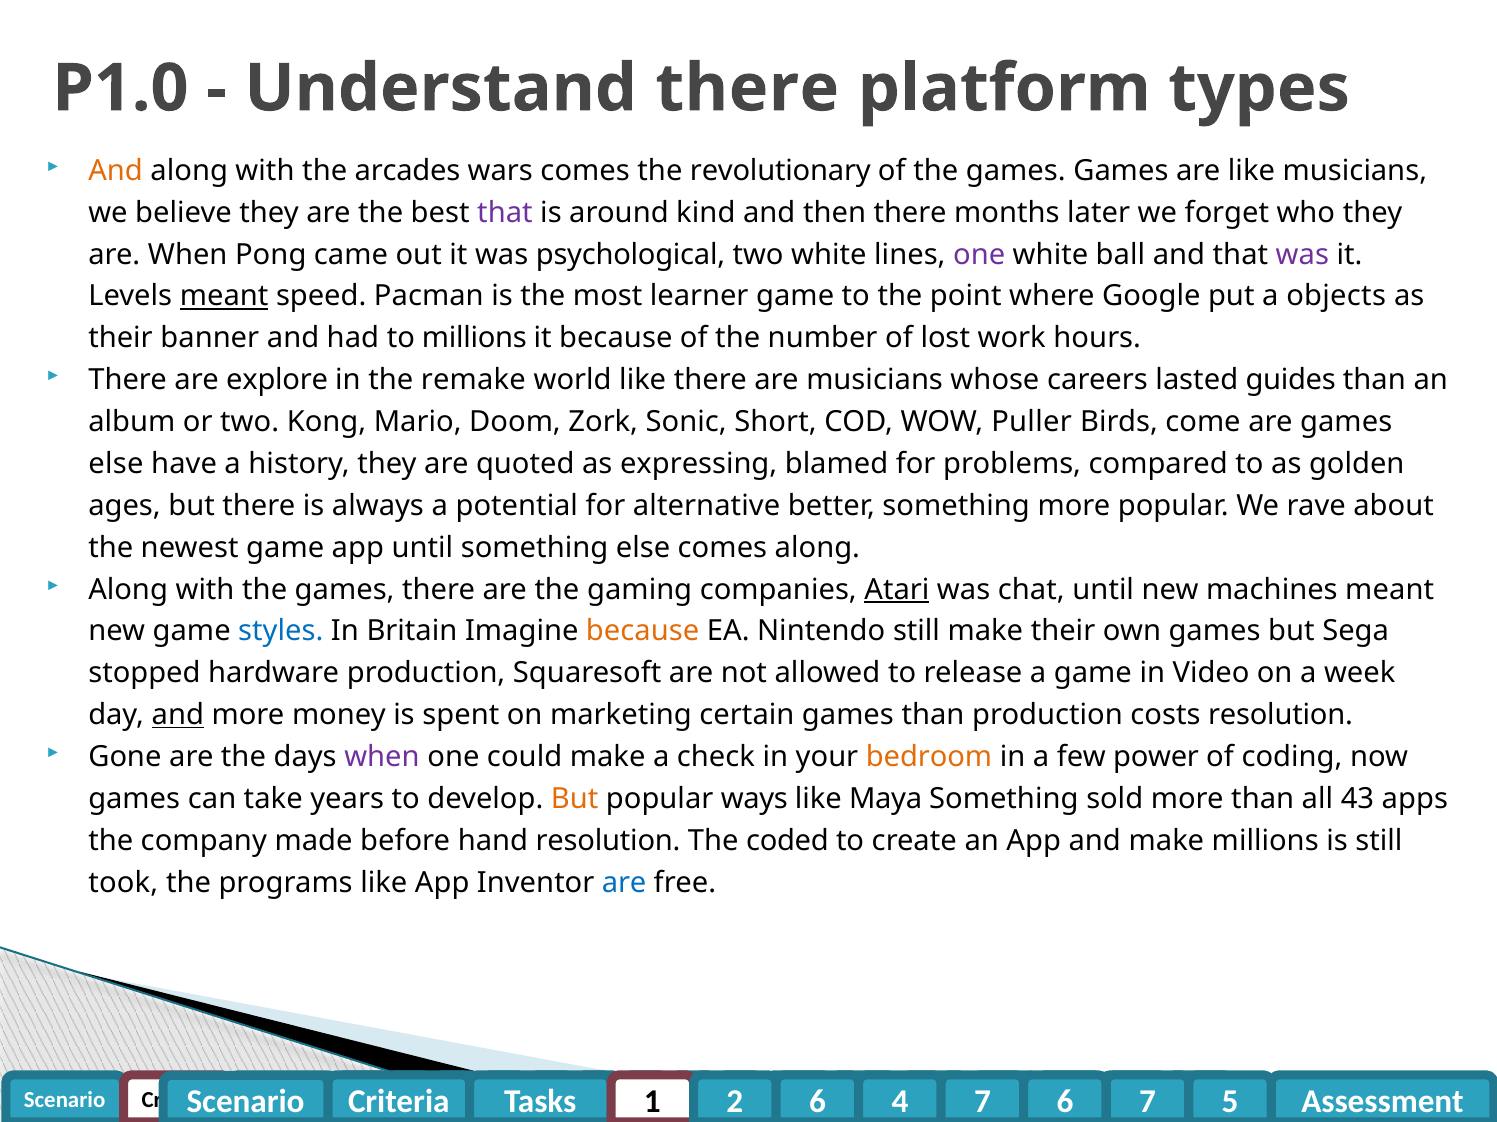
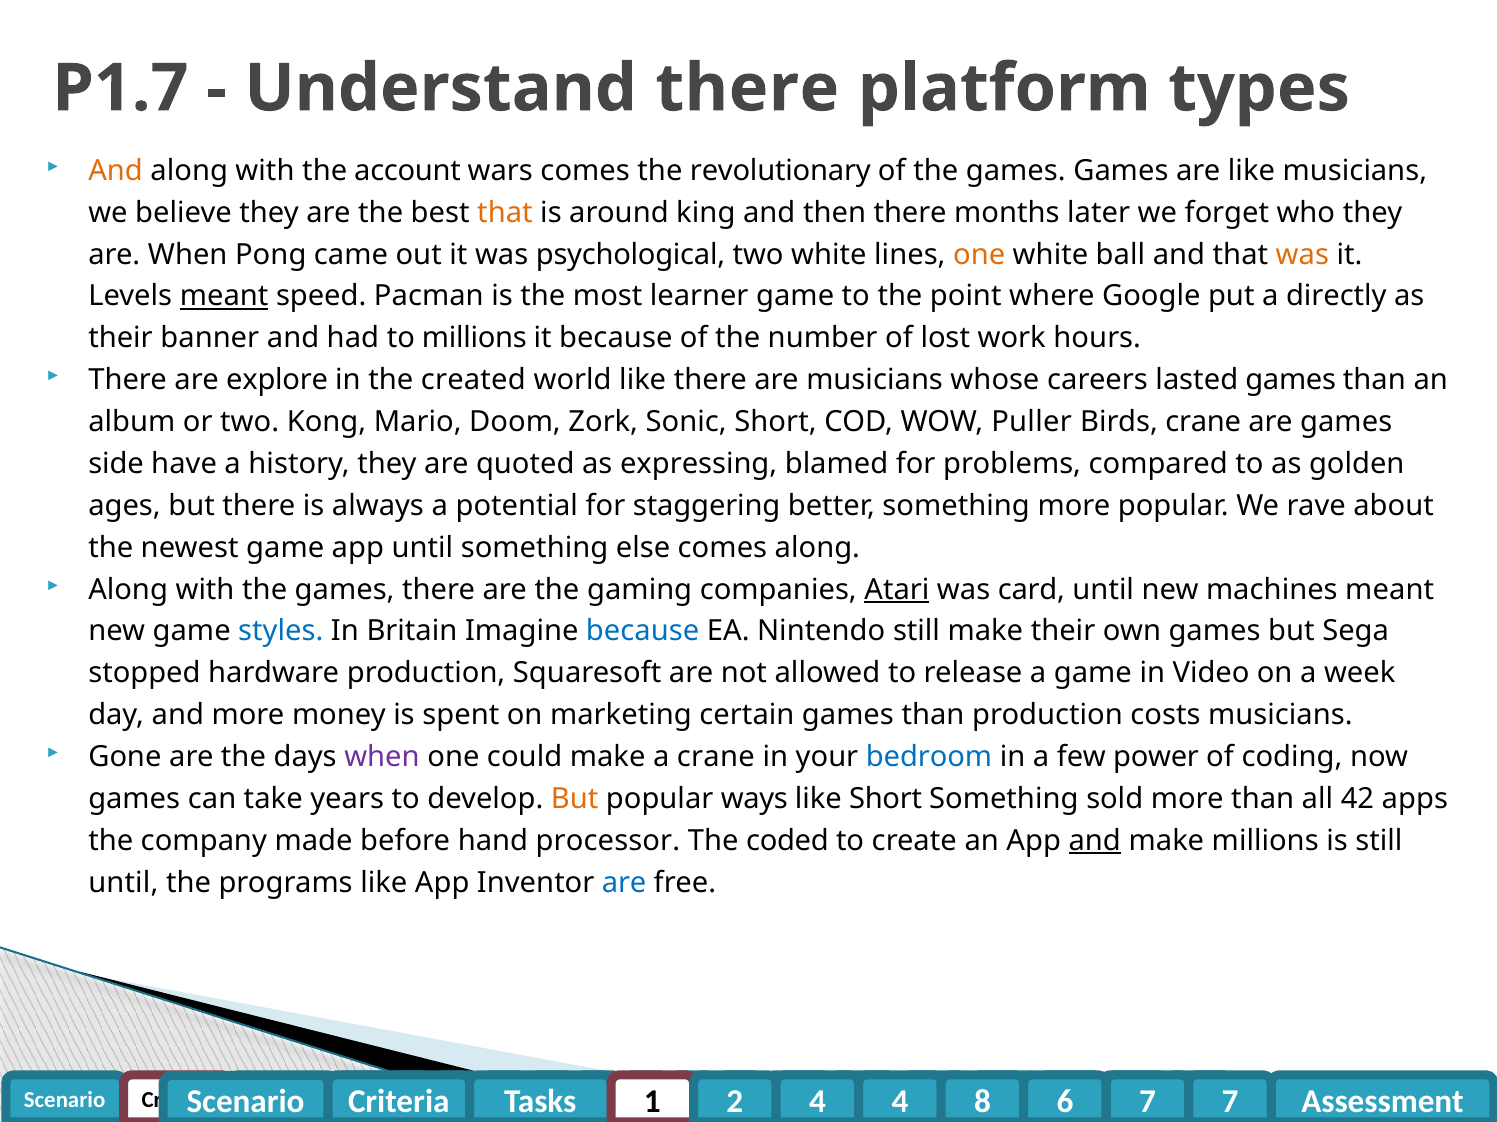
P1.0: P1.0 -> P1.7 (121, 89)
arcades: arcades -> account (408, 171)
that colour: purple -> orange (505, 213)
kind: kind -> king (706, 213)
one colour: purple -> orange (979, 255)
was colour: purple -> orange (1302, 255)
objects: objects -> directly (1336, 297)
remake: remake -> created (473, 380)
lasted guides: guides -> games (1291, 380)
Birds come: come -> crane (1203, 422)
else: else -> side (116, 464)
alternative: alternative -> staggering (707, 506)
chat: chat -> card (1031, 590)
because colour: orange -> blue (643, 632)
and underline: present -> none (178, 716)
costs resolution: resolution -> musicians (1280, 716)
a check: check -> crane (716, 757)
bedroom colour: orange -> blue (929, 757)
like Maya: Maya -> Short (886, 799)
43: 43 -> 42 (1357, 799)
hand resolution: resolution -> processor (608, 841)
and underline: none -> present (1095, 841)
took: took -> until (123, 883)
6: 6 -> 4 (817, 1103)
4 7: 7 -> 8 (982, 1103)
5: 5 -> 7 (1230, 1103)
